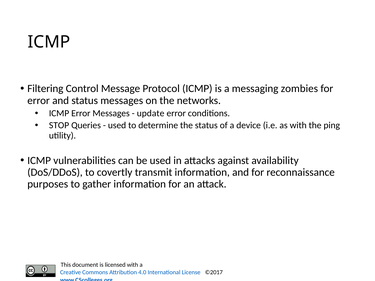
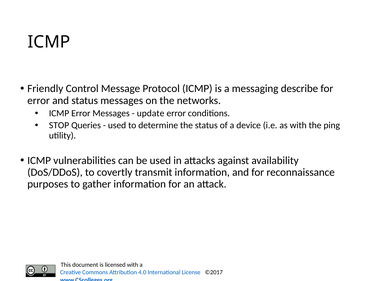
Filtering: Filtering -> Friendly (45, 89)
zombies: zombies -> describe (299, 89)
